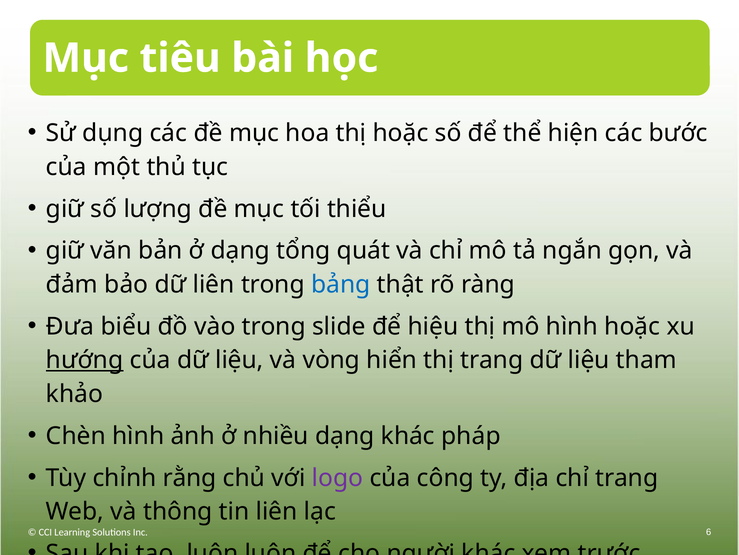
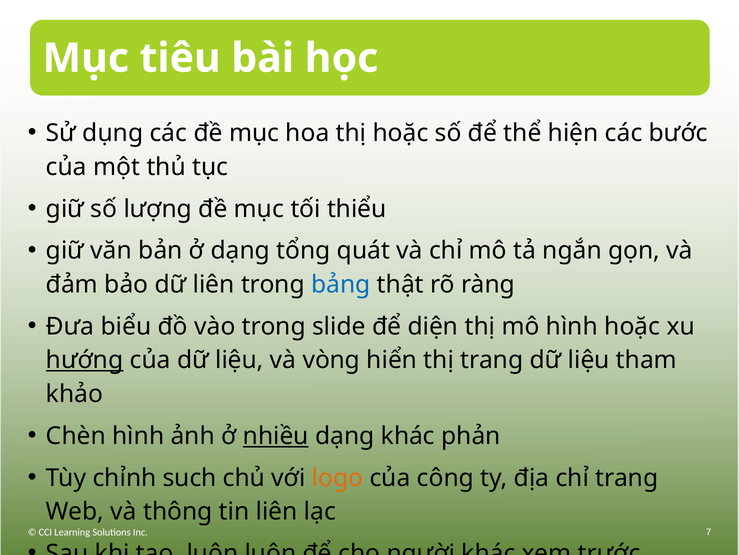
hiệu: hiệu -> diện (433, 326)
nhiều underline: none -> present (276, 435)
pháp: pháp -> phản (471, 435)
rằng: rằng -> such (190, 477)
logo colour: purple -> orange (338, 477)
6: 6 -> 7 (709, 532)
